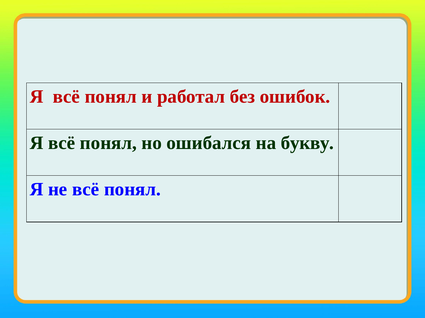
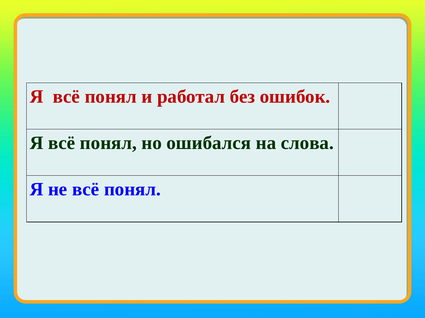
букву: букву -> слова (307, 143)
